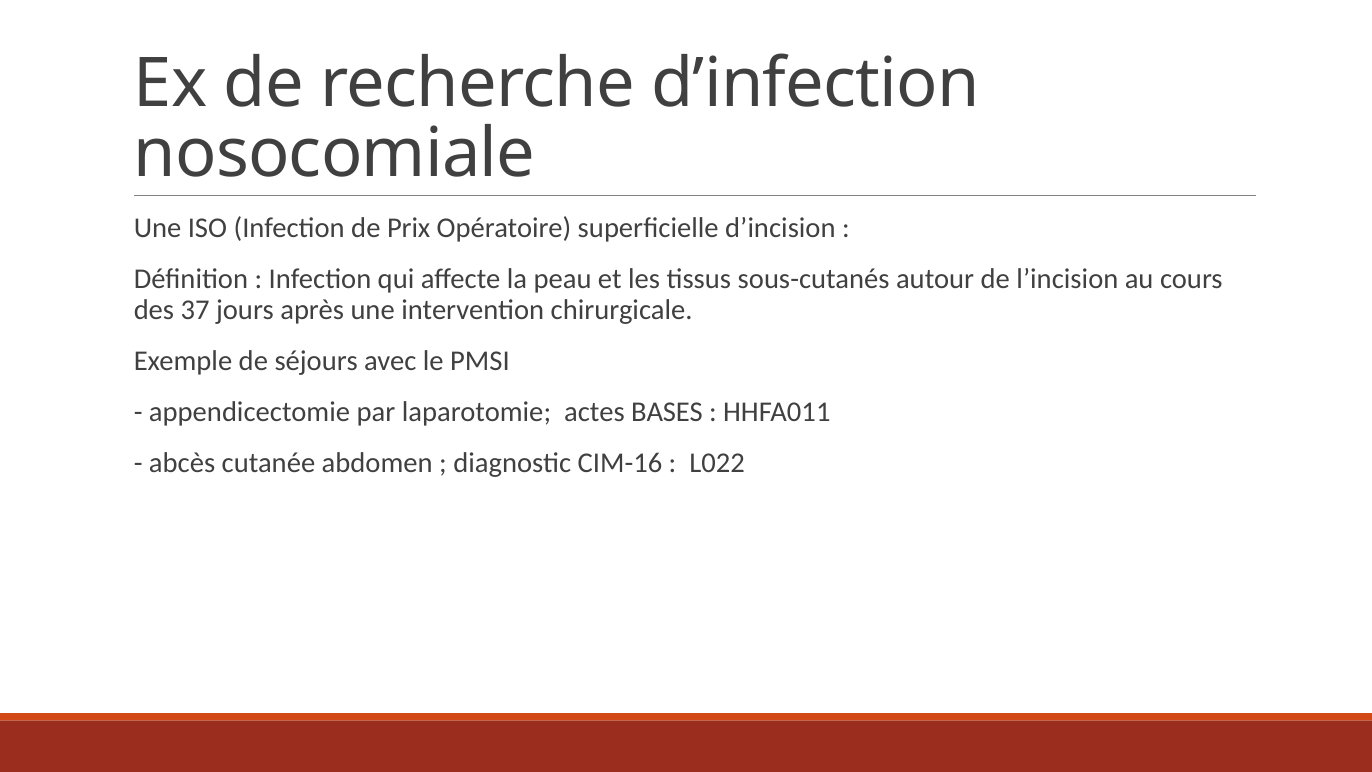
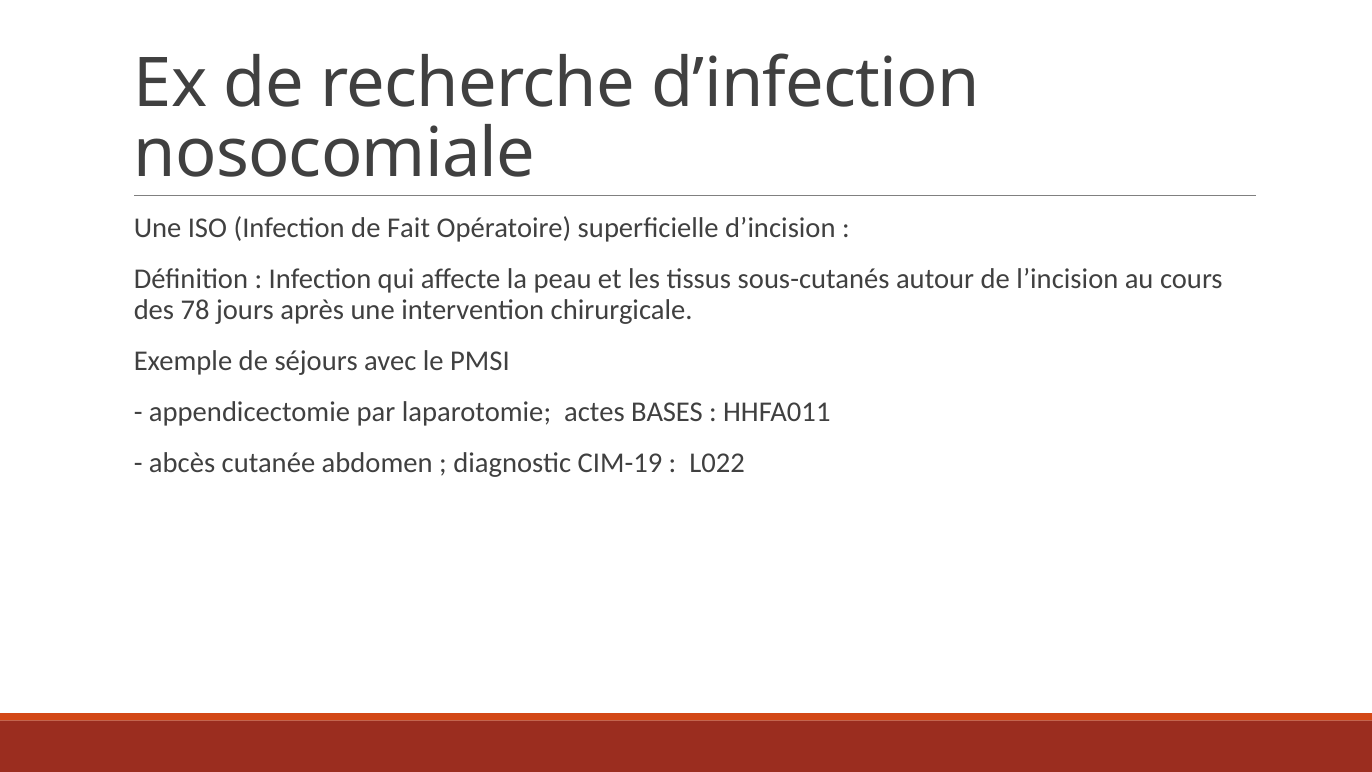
Prix: Prix -> Fait (409, 228)
37: 37 -> 78 (195, 310)
CIM-16: CIM-16 -> CIM-19 (620, 463)
